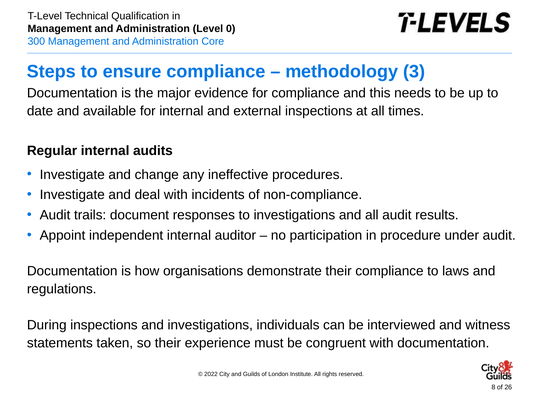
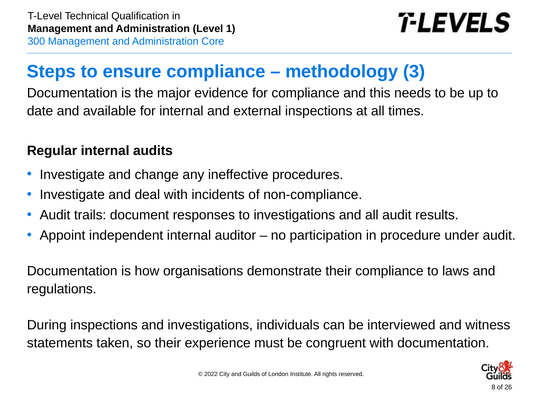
0: 0 -> 1 (231, 29)
